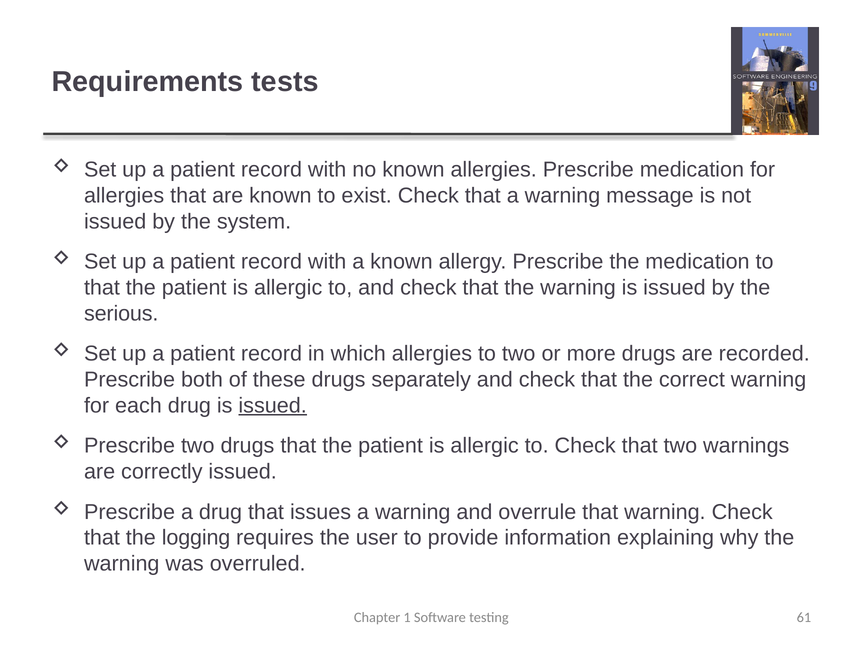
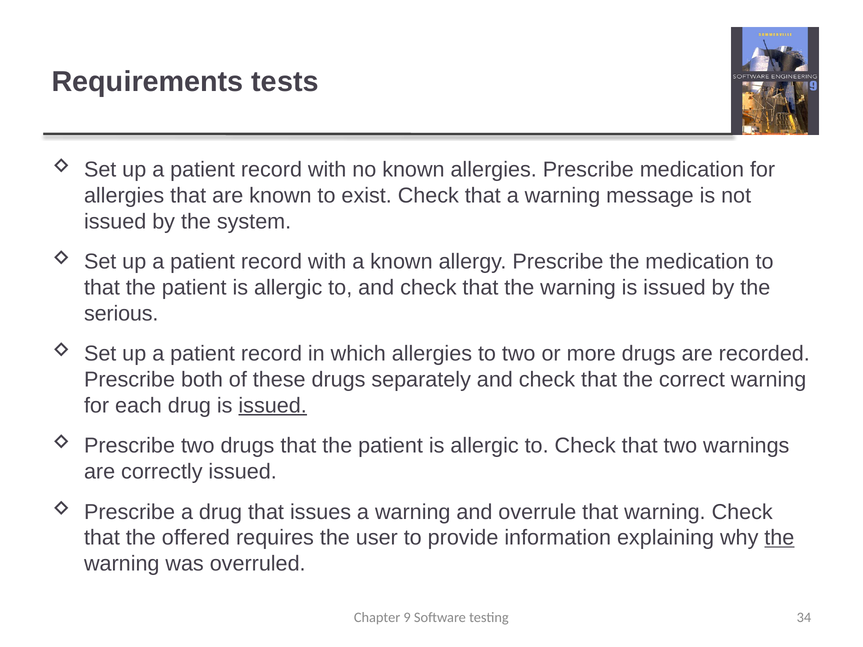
logging: logging -> offered (196, 538)
the underline: none -> present (779, 538)
1: 1 -> 9 (407, 618)
61: 61 -> 34 (804, 618)
